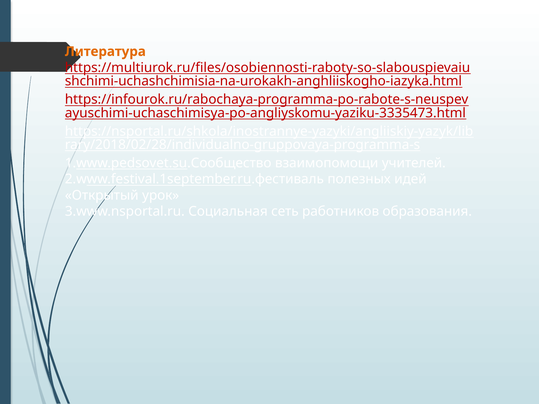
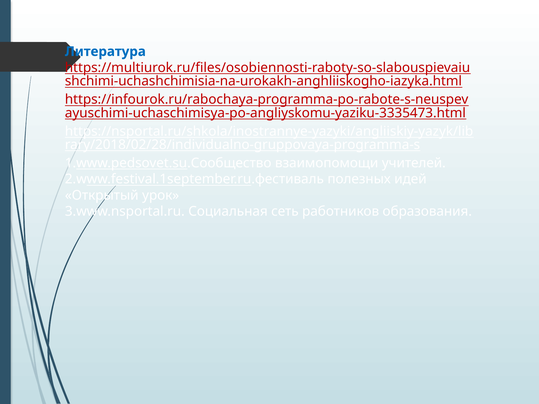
Литература colour: orange -> blue (105, 52)
